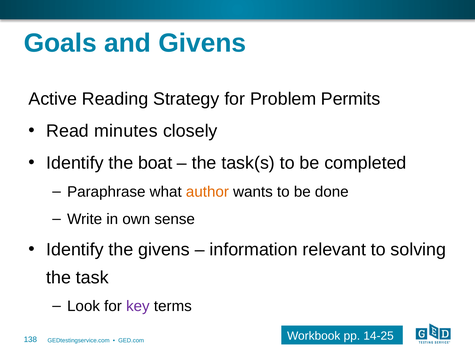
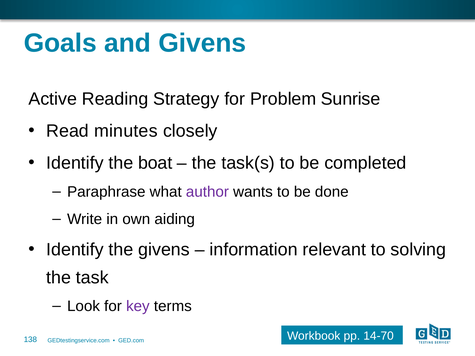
Permits: Permits -> Sunrise (351, 99)
author colour: orange -> purple (207, 192)
sense: sense -> aiding (175, 219)
14-25: 14-25 -> 14-70 (379, 336)
